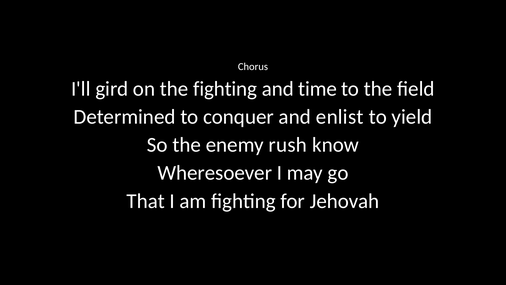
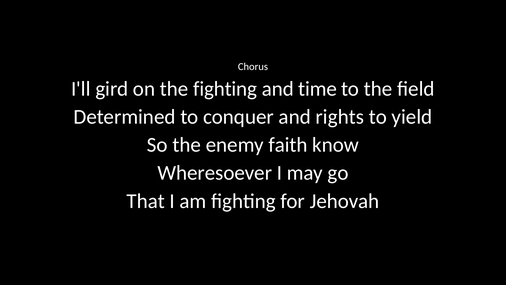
enlist: enlist -> rights (340, 117)
rush: rush -> faith (288, 145)
